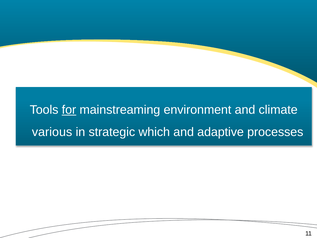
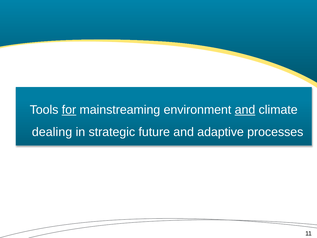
and underline: none -> present (245, 110)
various: various -> dealing (52, 132)
which: which -> future (154, 132)
